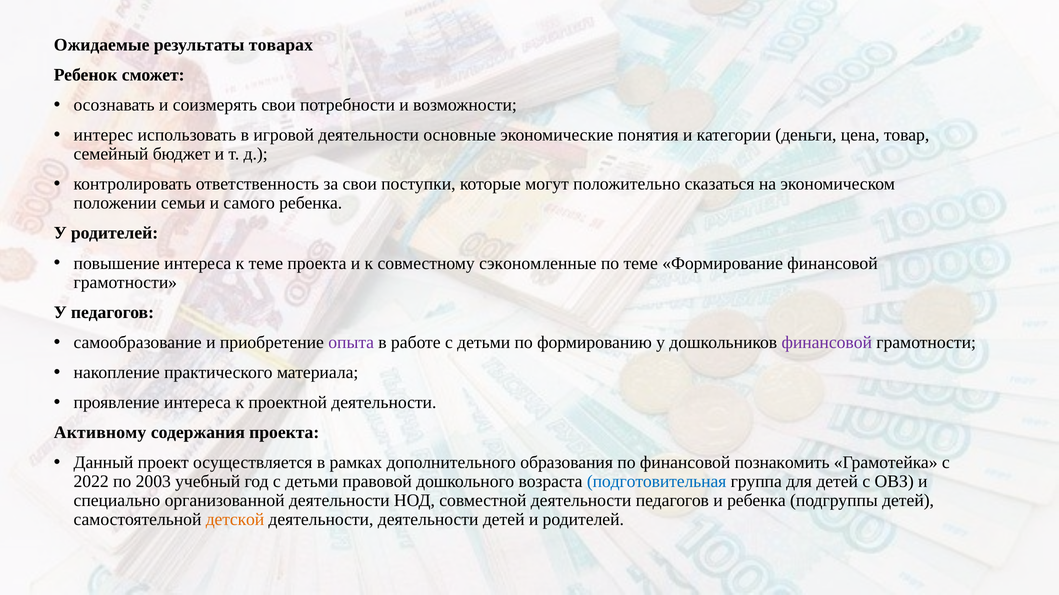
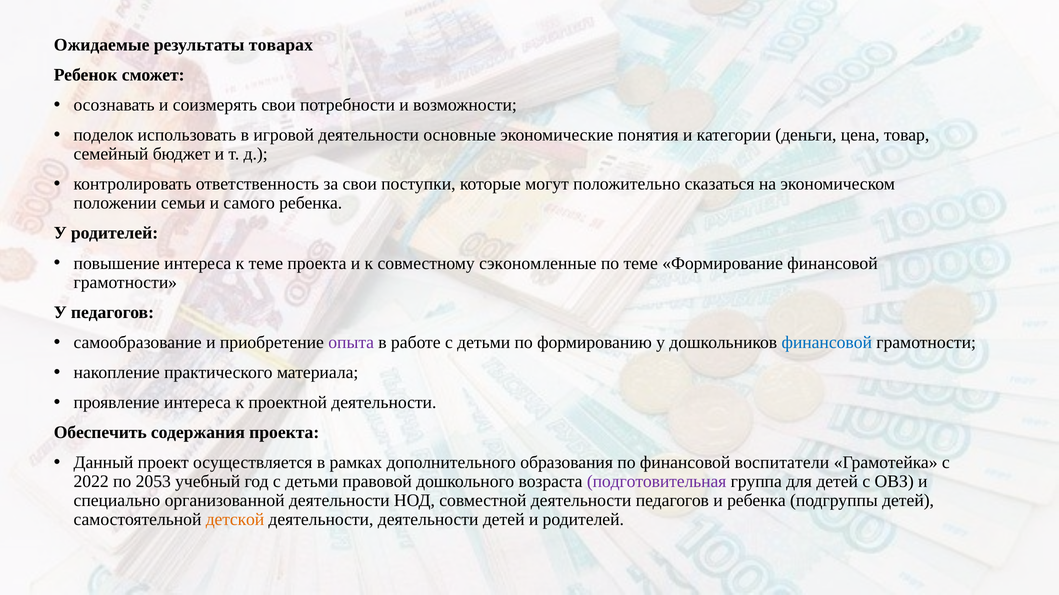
интерес: интерес -> поделок (104, 135)
финансовой colour: purple -> blue (827, 343)
Активному: Активному -> Обеспечить (100, 433)
познакомить: познакомить -> воспитатели (782, 463)
2003: 2003 -> 2053 (153, 482)
подготовительная colour: blue -> purple (657, 482)
